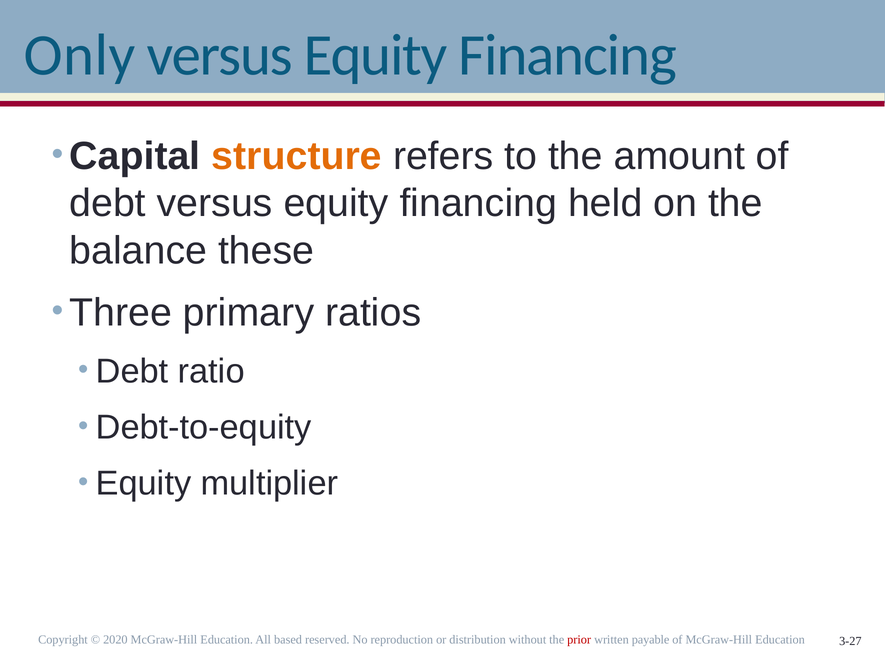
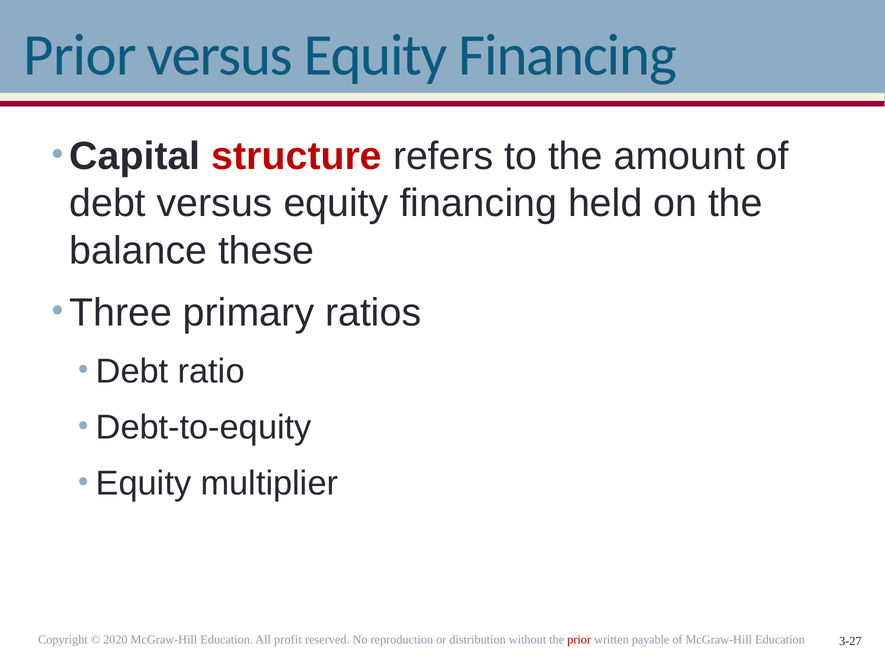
Only: Only -> Prior (80, 55)
structure colour: orange -> red (297, 156)
based: based -> profit (288, 639)
